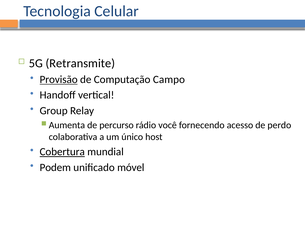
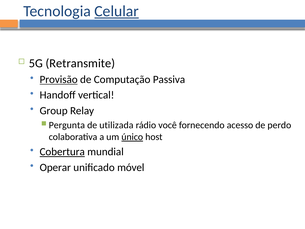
Celular underline: none -> present (117, 11)
Campo: Campo -> Passiva (169, 79)
Aumenta: Aumenta -> Pergunta (67, 125)
percurso: percurso -> utilizada (116, 125)
único underline: none -> present (132, 137)
Podem: Podem -> Operar (55, 167)
